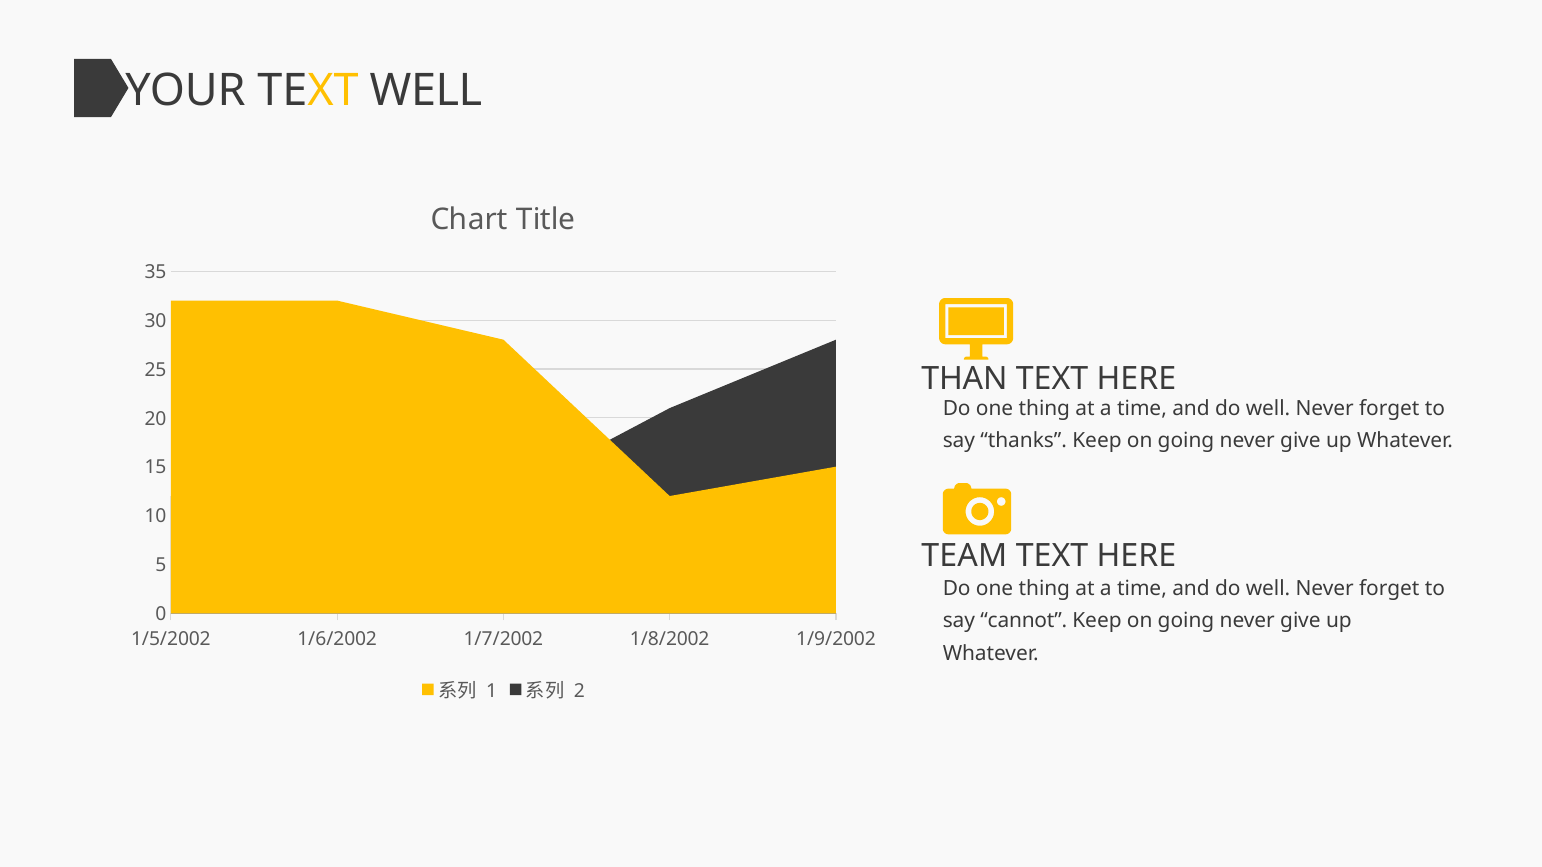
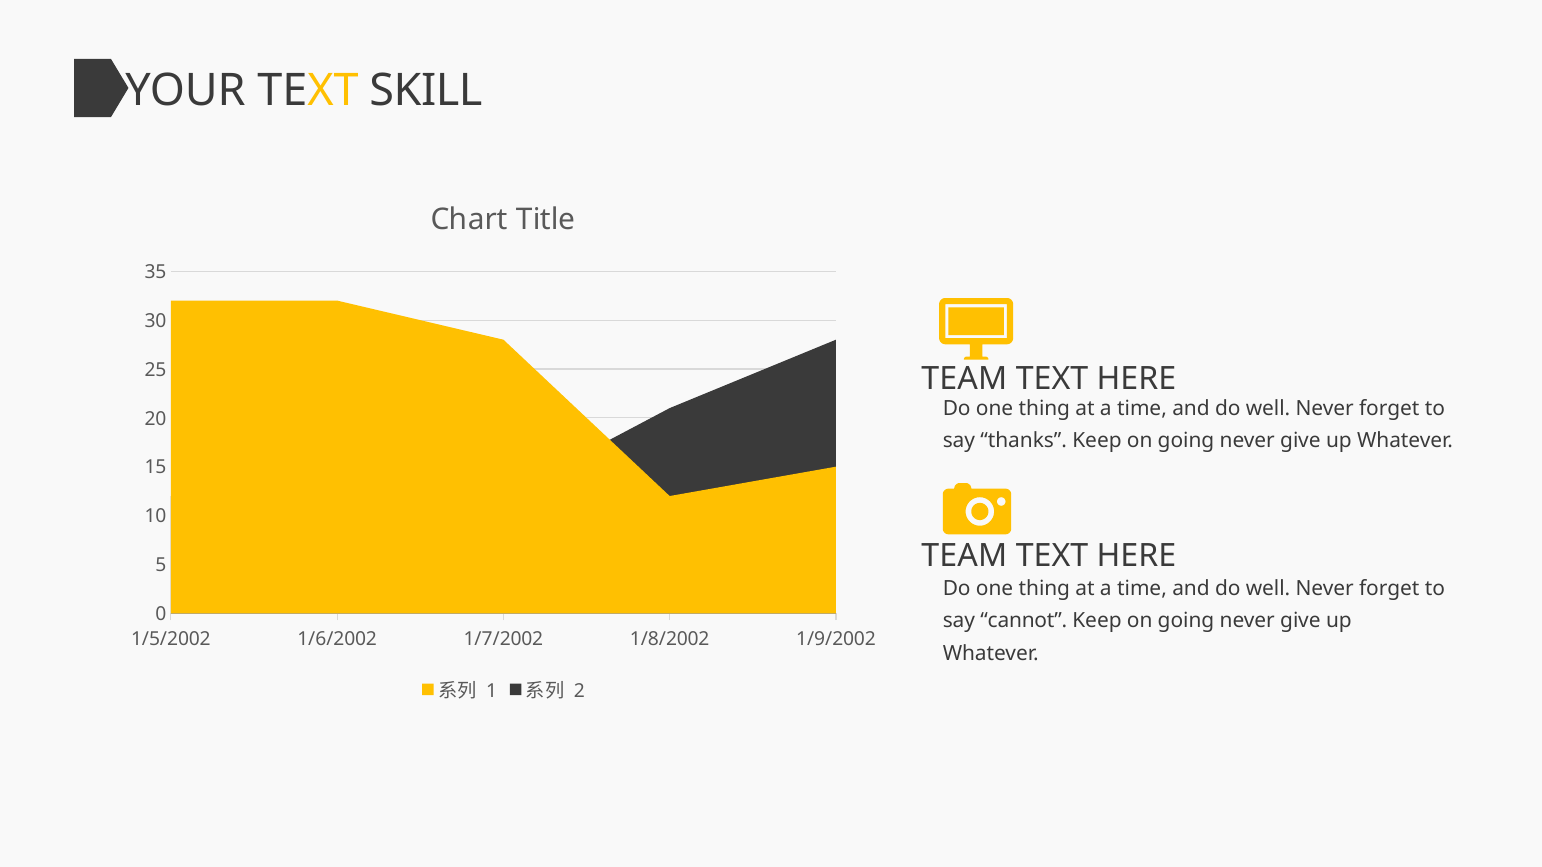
TEXT WELL: WELL -> SKILL (426, 91)
THAN: THAN -> TEAM (964, 379)
